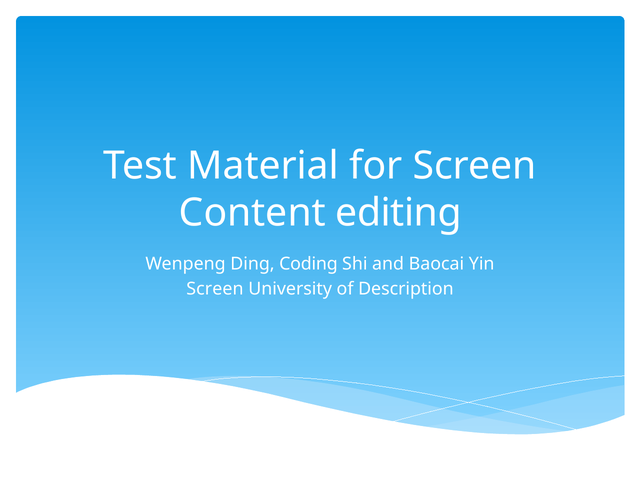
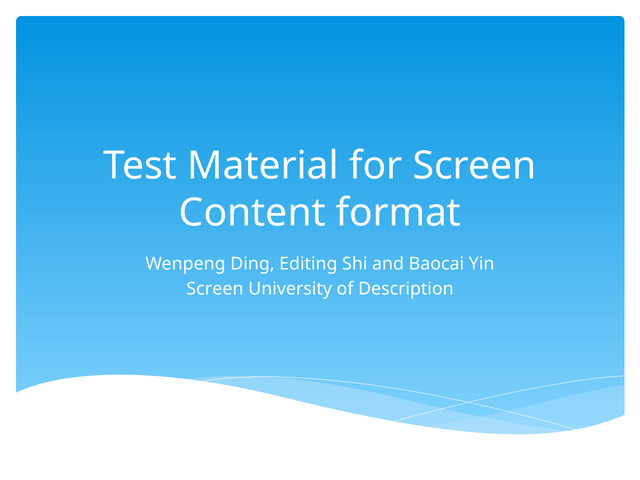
editing: editing -> format (398, 213)
Coding: Coding -> Editing (308, 264)
